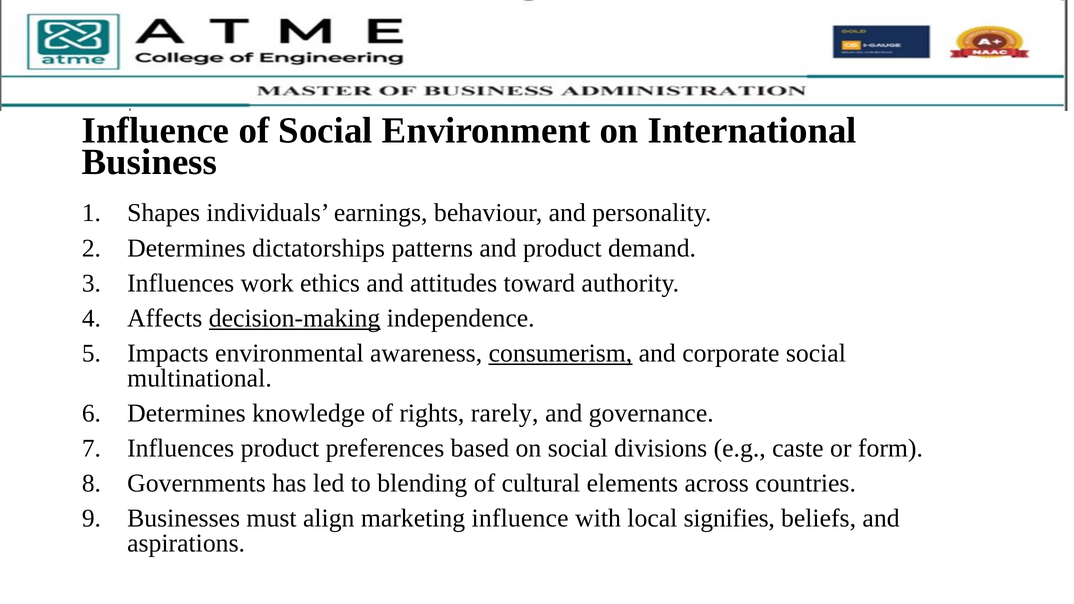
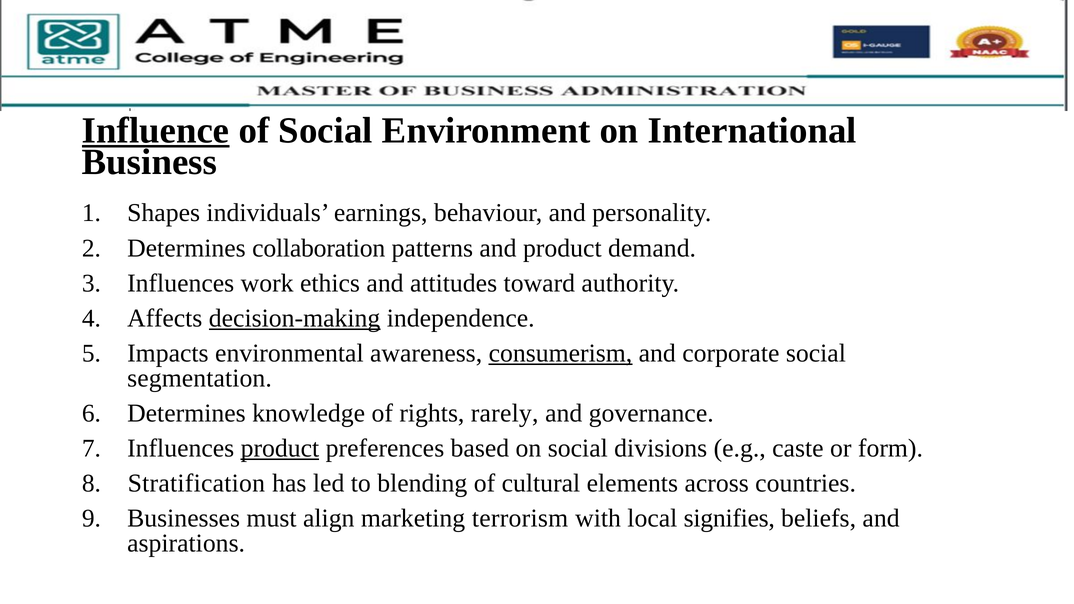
Influence underline: none -> present (156, 130)
dictatorships: dictatorships -> collaboration (319, 248)
multinational: multinational -> segmentation (200, 378)
product underline: none -> present (280, 448)
Governments: Governments -> Stratification (196, 483)
marketing influence: influence -> terrorism (520, 518)
